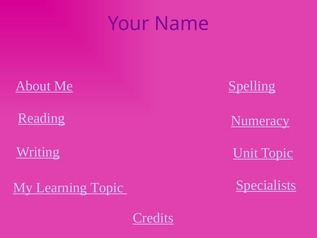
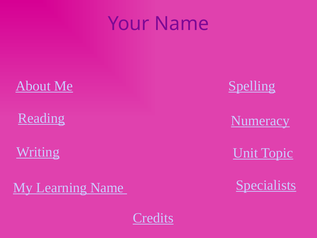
Learning Topic: Topic -> Name (107, 187)
